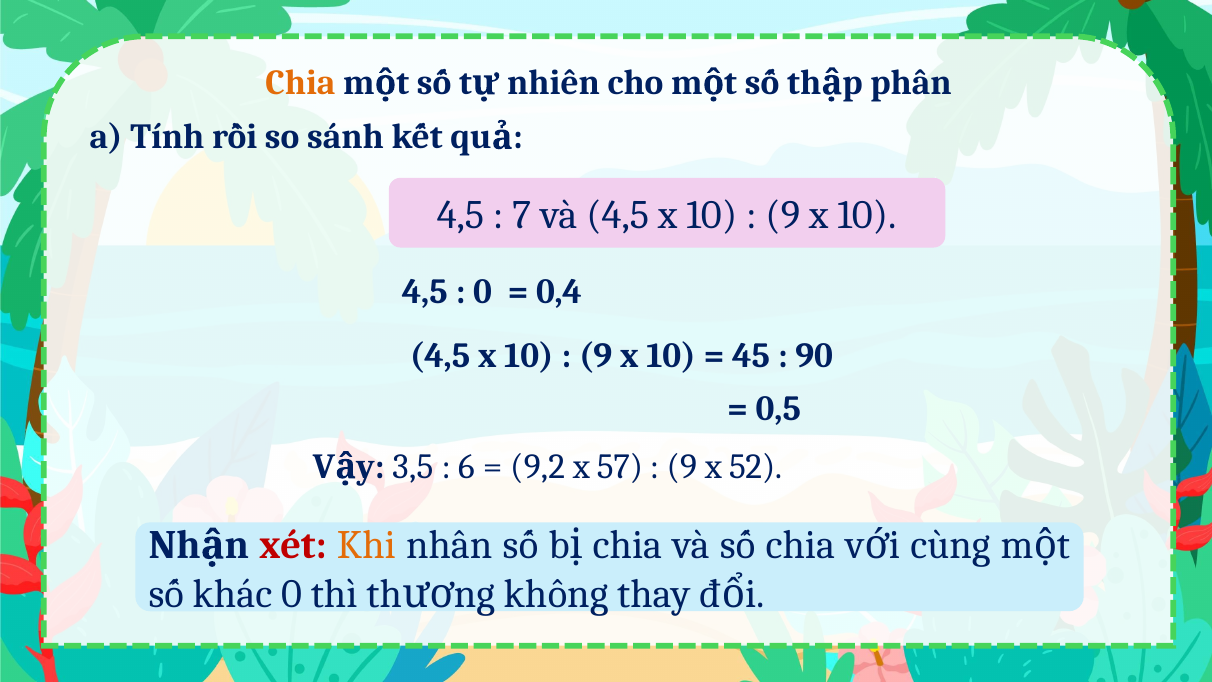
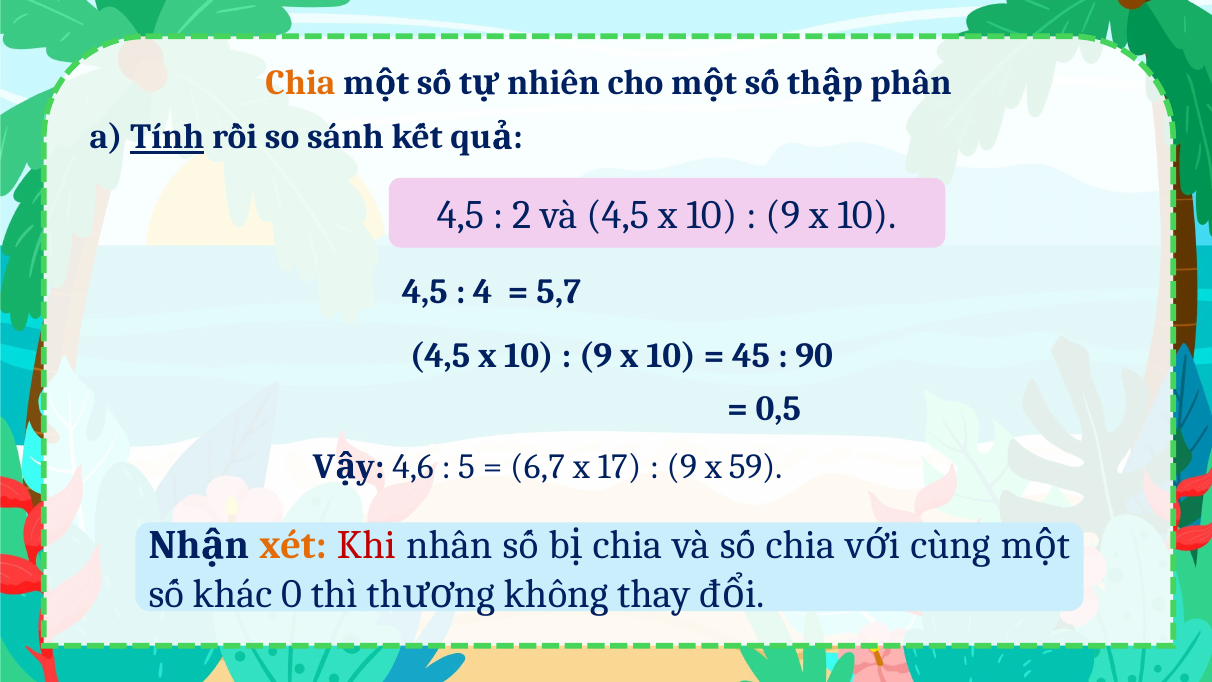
Tính underline: none -> present (167, 137)
7: 7 -> 2 (522, 215)
0: 0 -> 4 (483, 292)
0,4: 0,4 -> 5,7 (559, 292)
3,5: 3,5 -> 4,6 (413, 466)
6: 6 -> 5 (467, 466)
9,2: 9,2 -> 6,7 (538, 466)
57: 57 -> 17 (620, 466)
52: 52 -> 59 (756, 466)
xét colour: red -> orange (293, 545)
Khi colour: orange -> red (366, 545)
